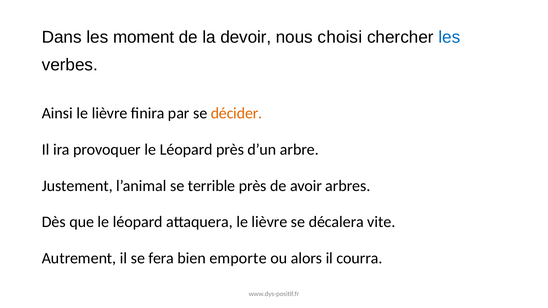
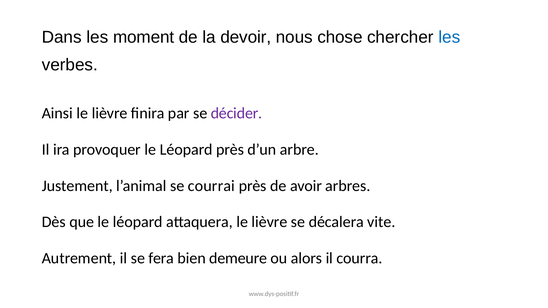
choisi: choisi -> chose (340, 37)
décider colour: orange -> purple (236, 113)
terrible: terrible -> courrai (211, 186)
emporte: emporte -> demeure (238, 259)
